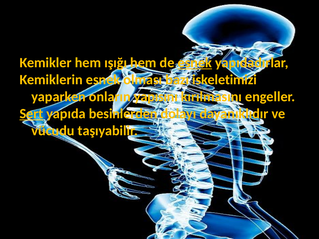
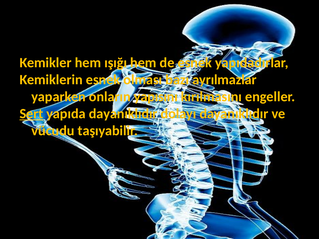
esnek underline: present -> none (195, 63)
iskeletimizi: iskeletimizi -> ayrılmazlar (224, 80)
yapıda besinlerden: besinlerden -> dayanıklıdır (123, 114)
